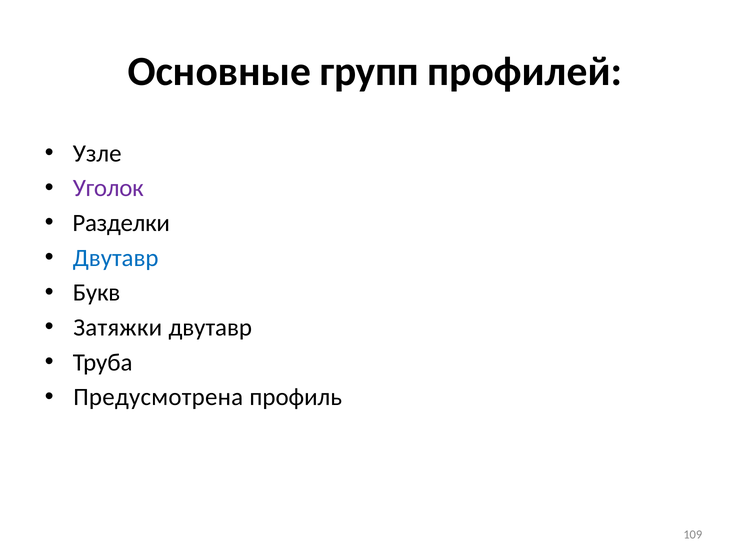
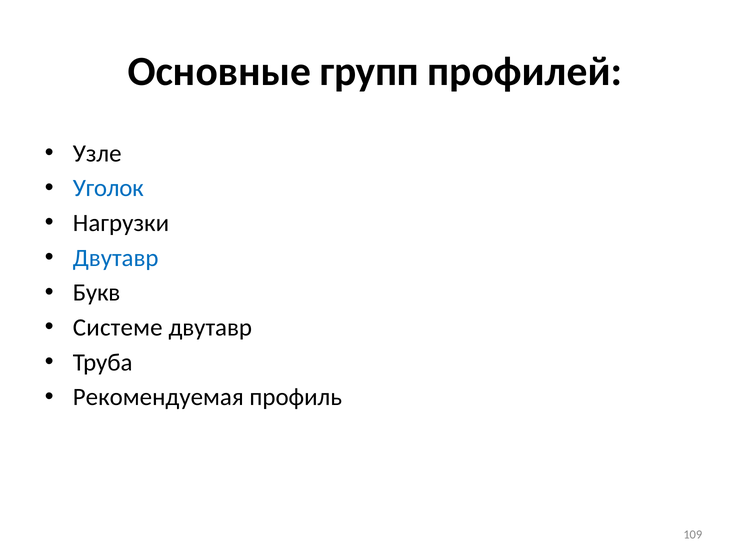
Уголок colour: purple -> blue (108, 188)
Разделки: Разделки -> Нагрузки (121, 223)
Затяжки: Затяжки -> Системе (118, 328)
Предусмотрена: Предусмотрена -> Рекомендуемая (158, 397)
